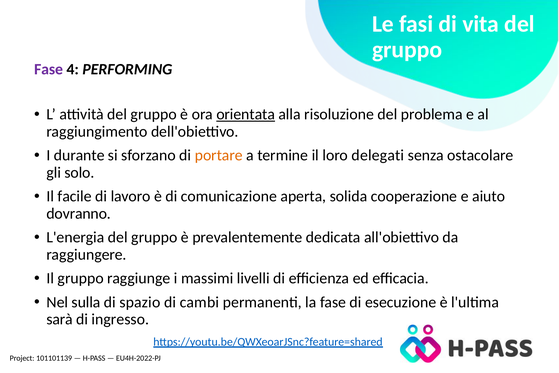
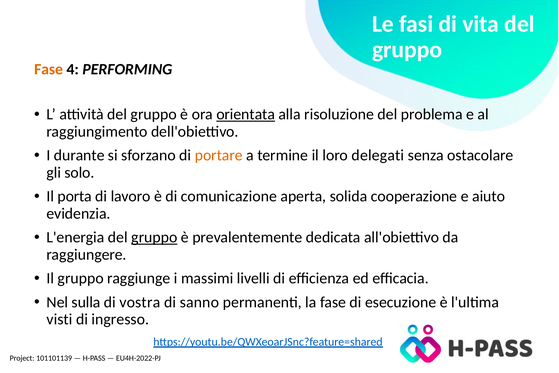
Fase colour: purple -> orange (49, 69)
facile: facile -> porta (75, 196)
dovranno: dovranno -> evidenzia (79, 213)
gruppo underline: none -> present (154, 237)
spazio: spazio -> vostra (140, 302)
cambi: cambi -> sanno (199, 302)
sarà: sarà -> visti (60, 319)
